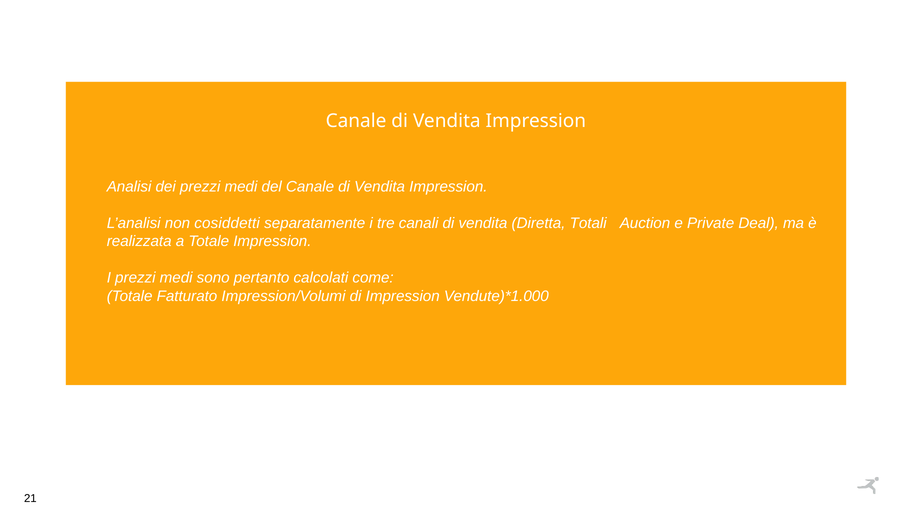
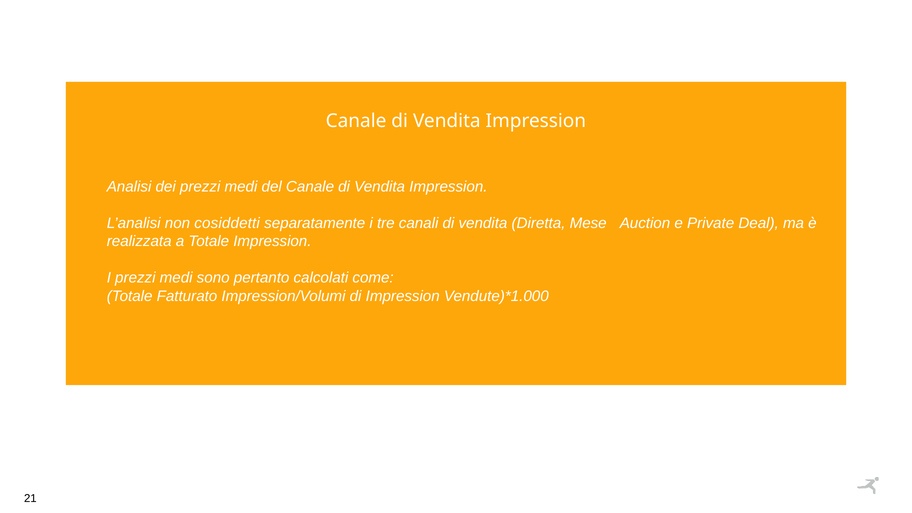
Totali: Totali -> Mese (588, 223)
